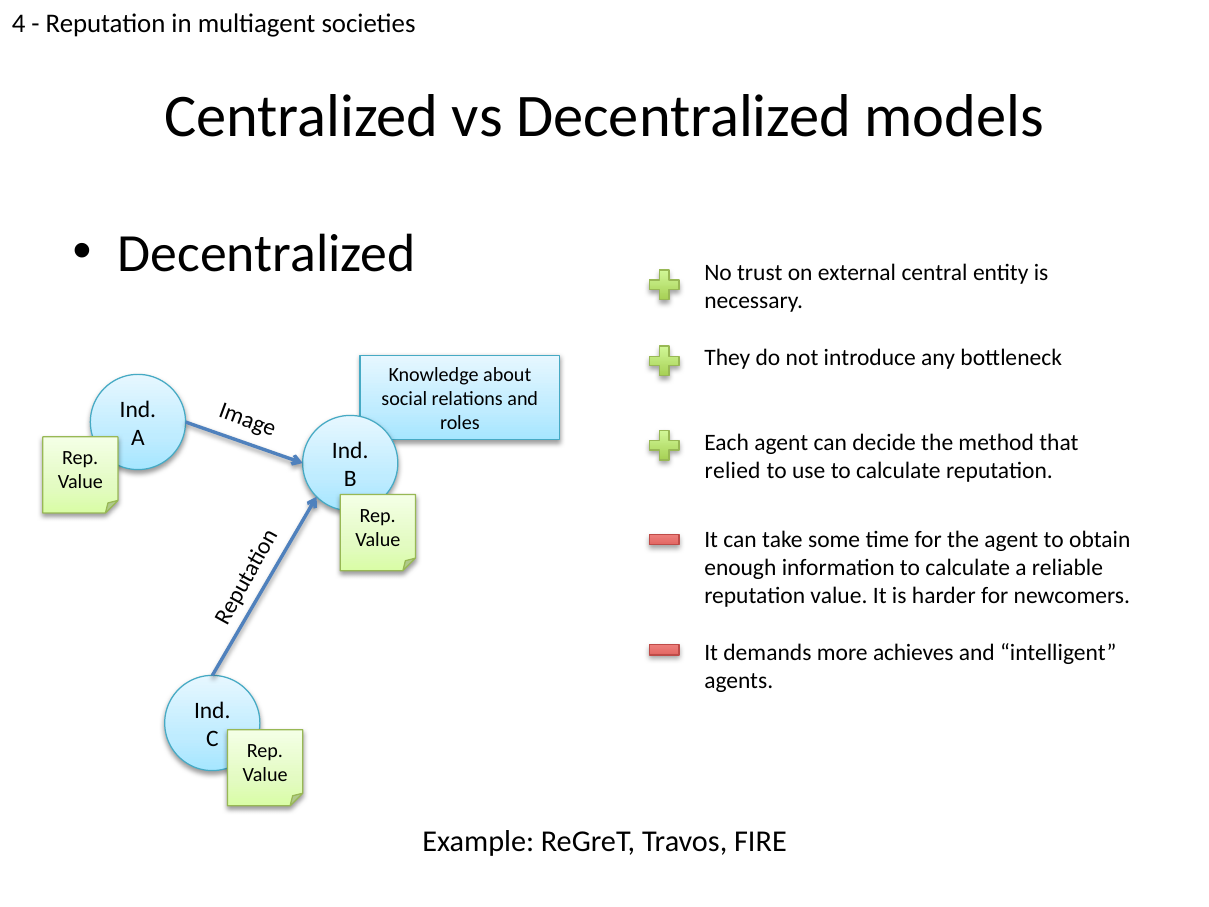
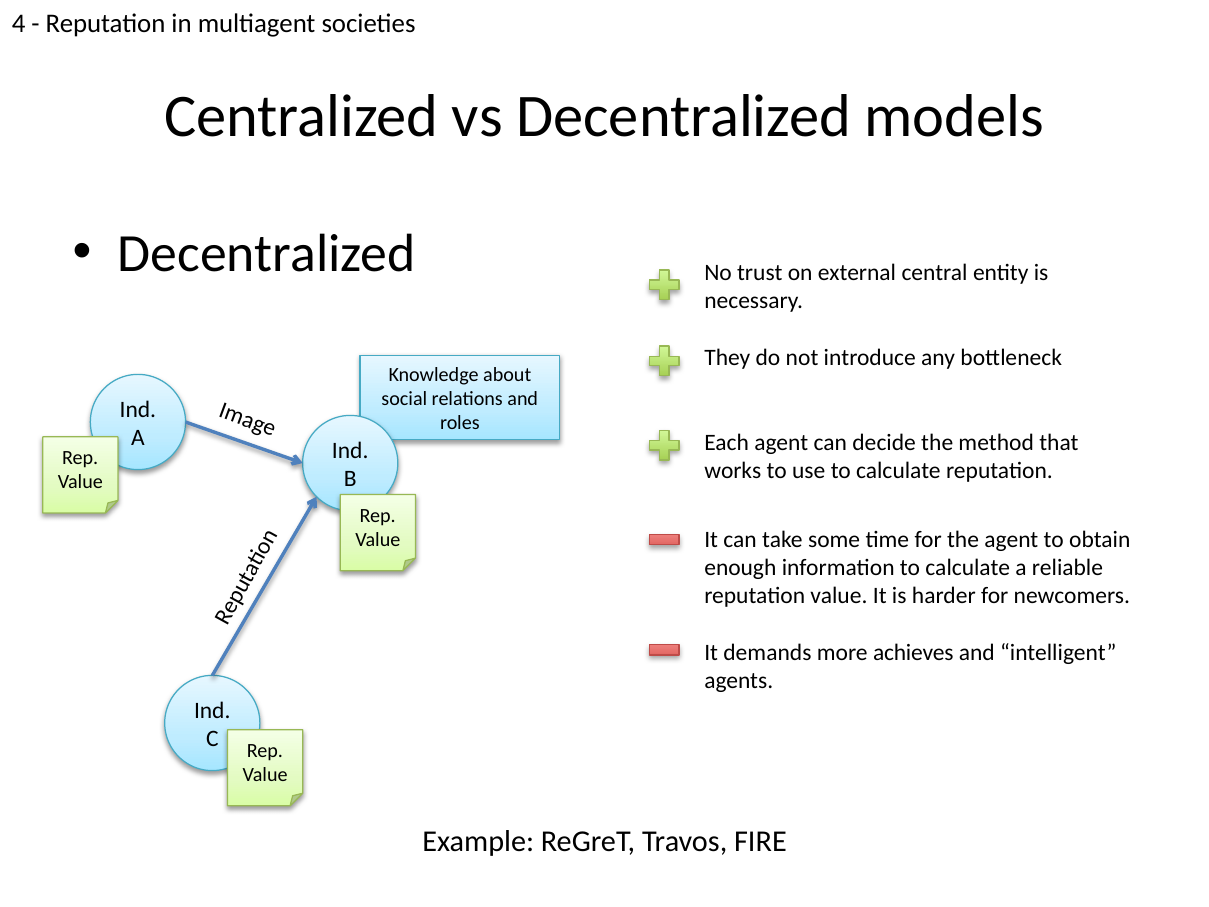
relied: relied -> works (733, 470)
